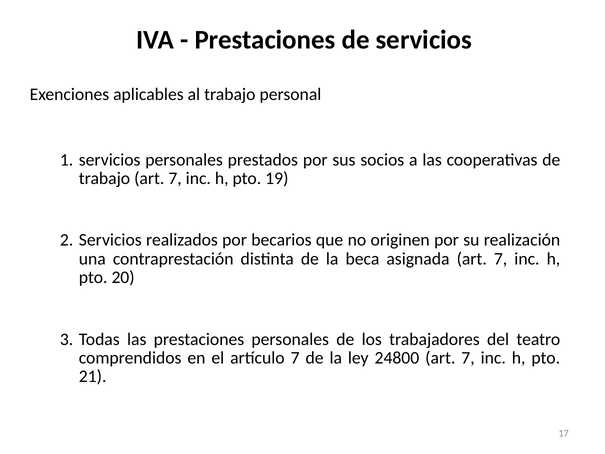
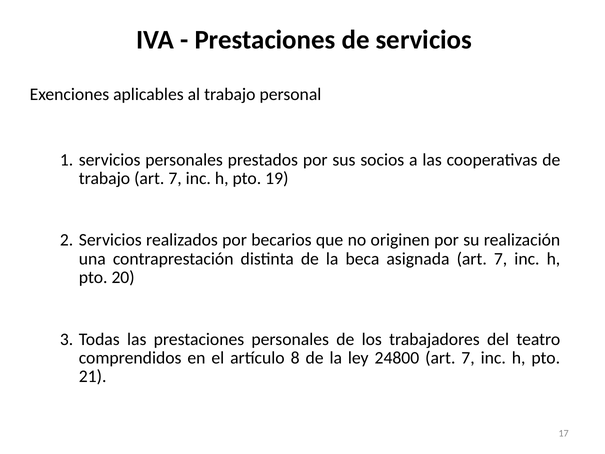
artículo 7: 7 -> 8 (295, 358)
